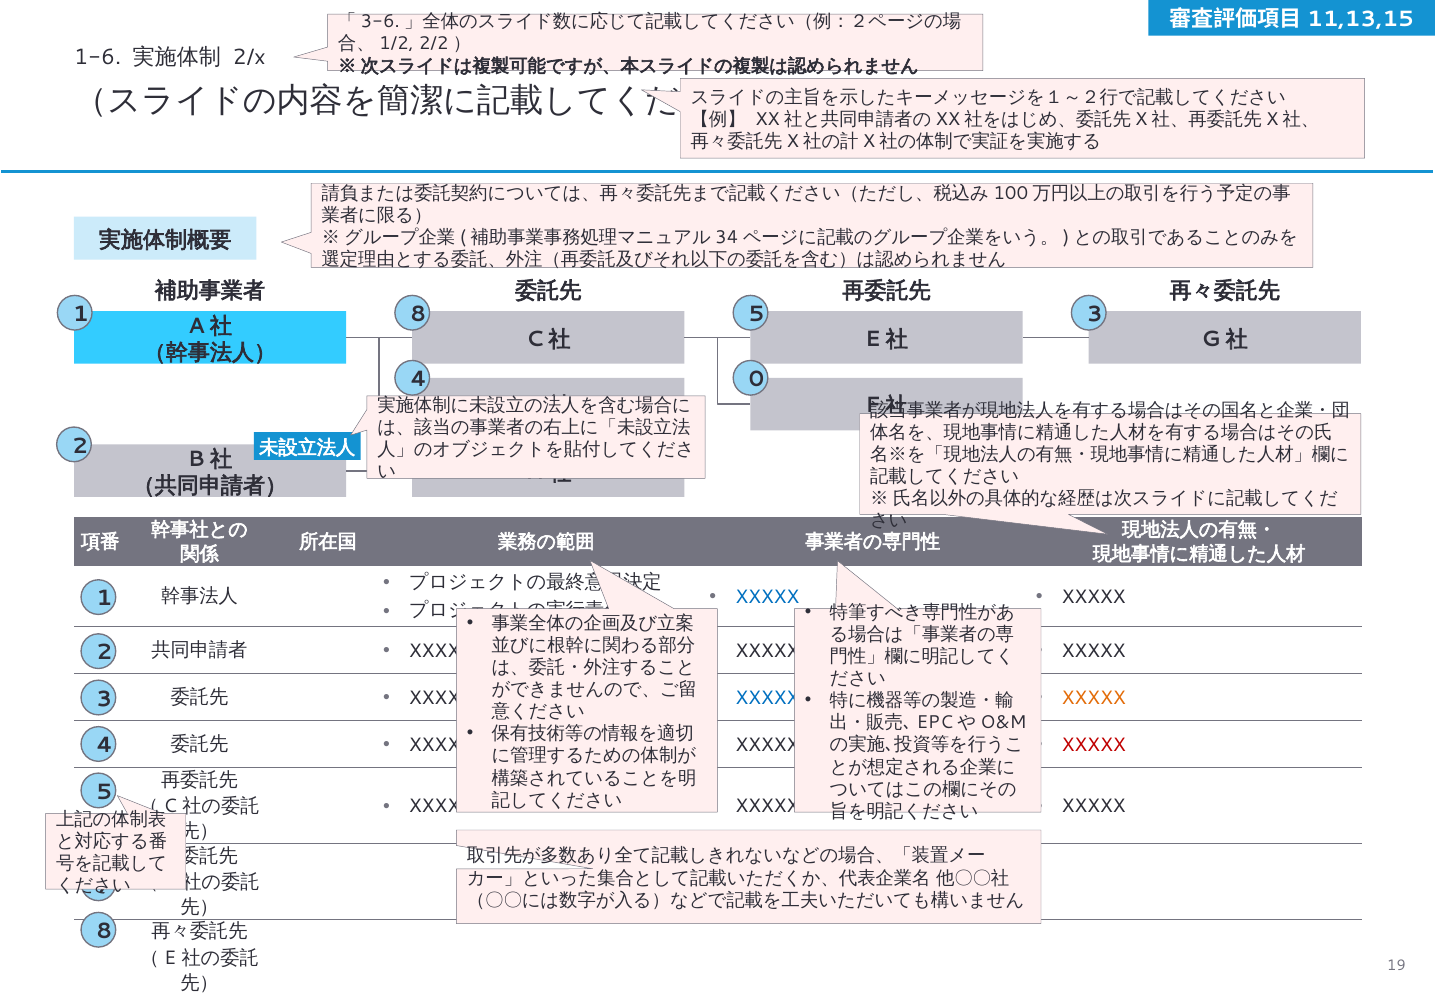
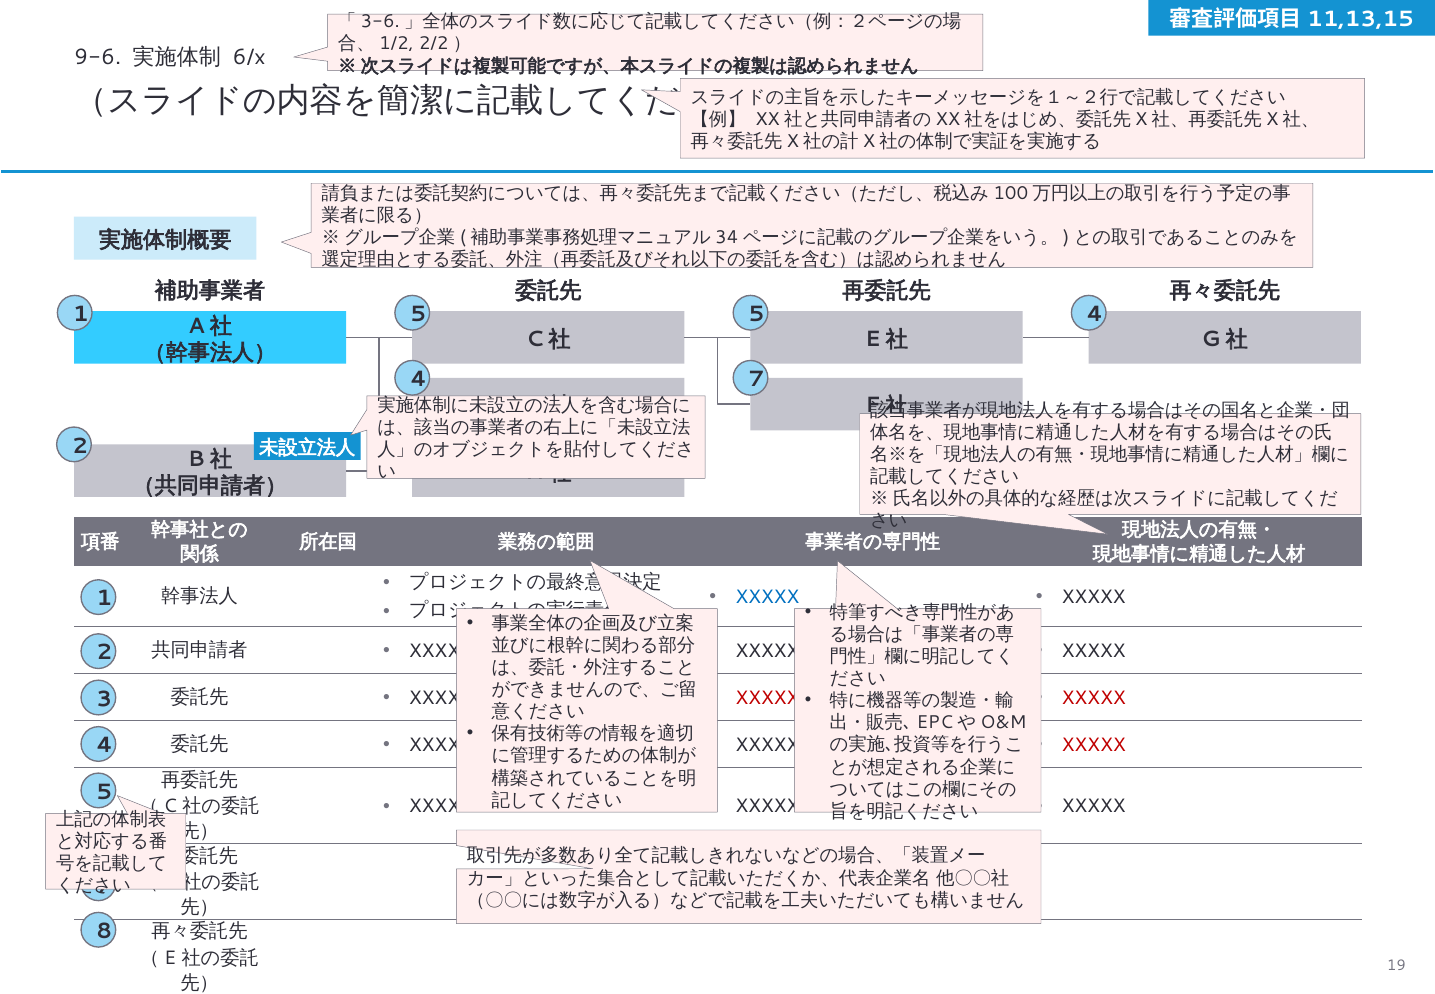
1-6: 1-6 -> 9-6 (98, 57)
2/x: 2/x -> 6/x (249, 57)
1 8: 8 -> 5 (418, 314)
5 3: 3 -> 4 (1095, 314)
4 0: 0 -> 7 (756, 379)
XXXXX colour: blue -> red (767, 698)
XXXXX colour: orange -> red (1094, 698)
